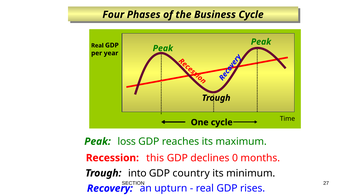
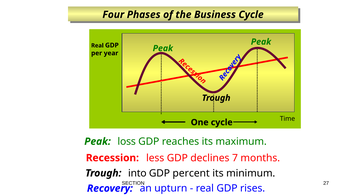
this: this -> less (155, 158)
0: 0 -> 7 (235, 158)
country: country -> percent (191, 173)
